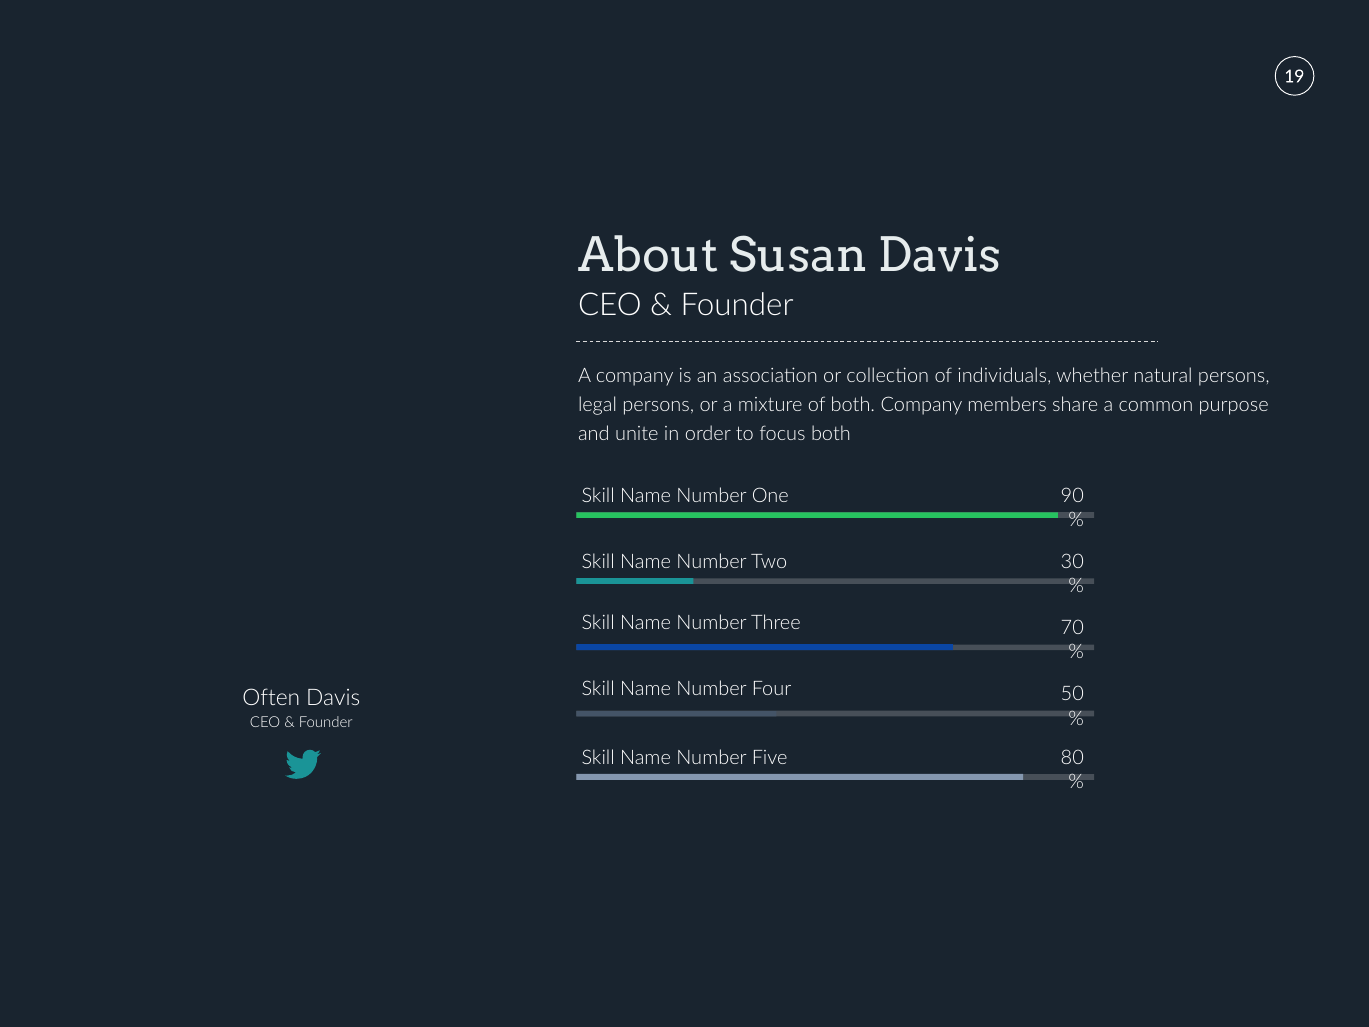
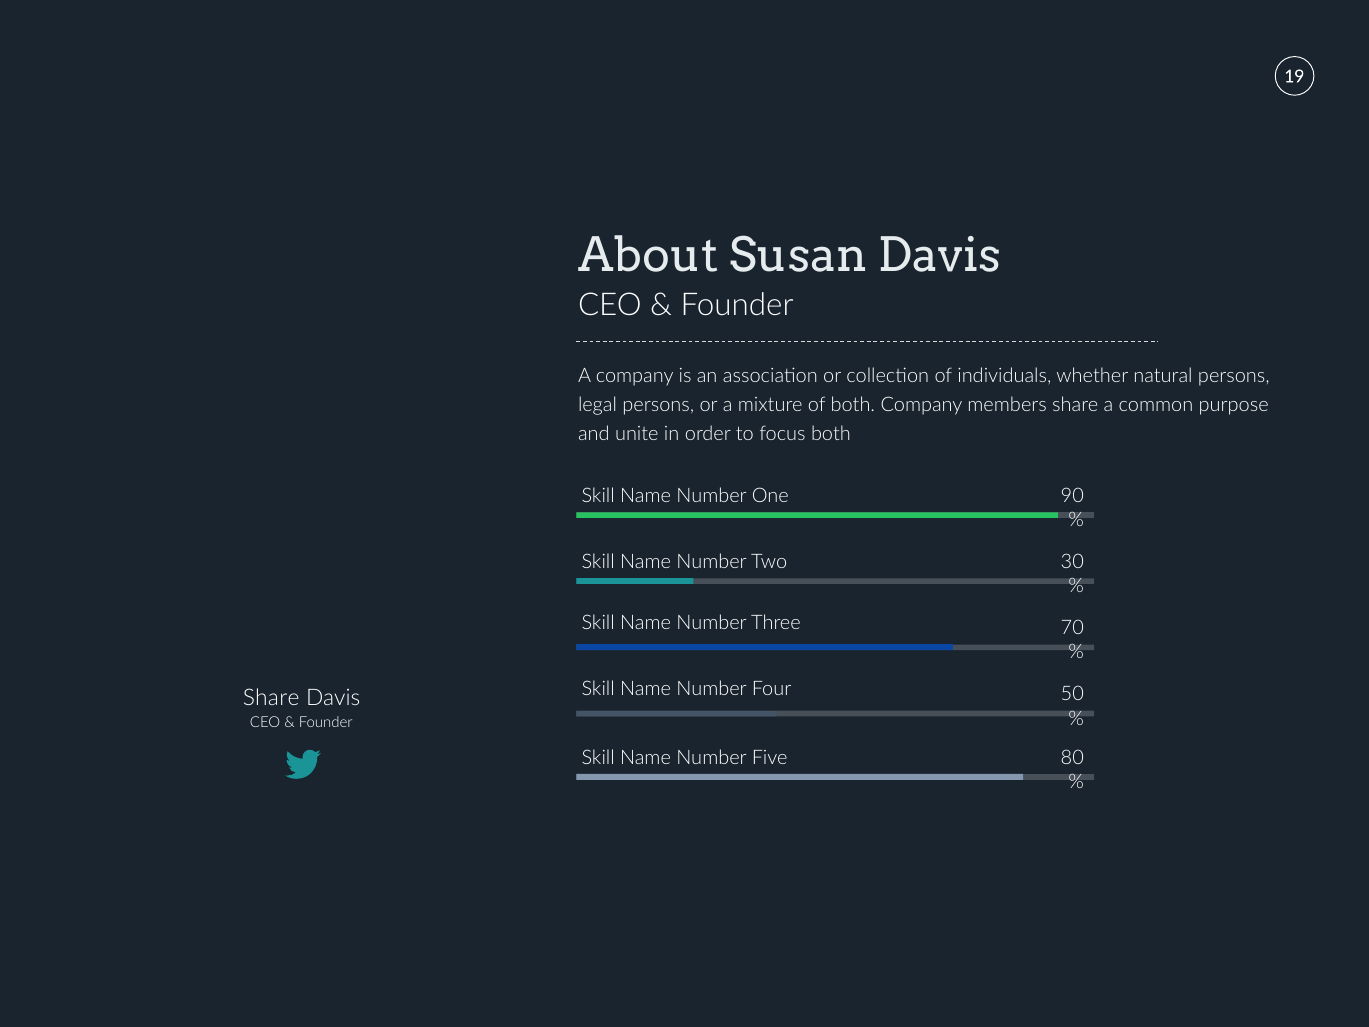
Often: Often -> Share (271, 698)
